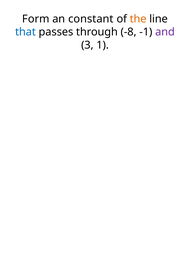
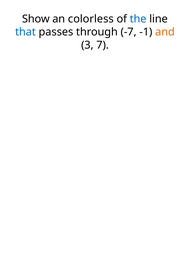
Form: Form -> Show (36, 19)
constant: constant -> colorless (91, 19)
the colour: orange -> blue (138, 19)
-8: -8 -> -7 (129, 32)
and colour: purple -> orange (165, 32)
1: 1 -> 7 (103, 45)
